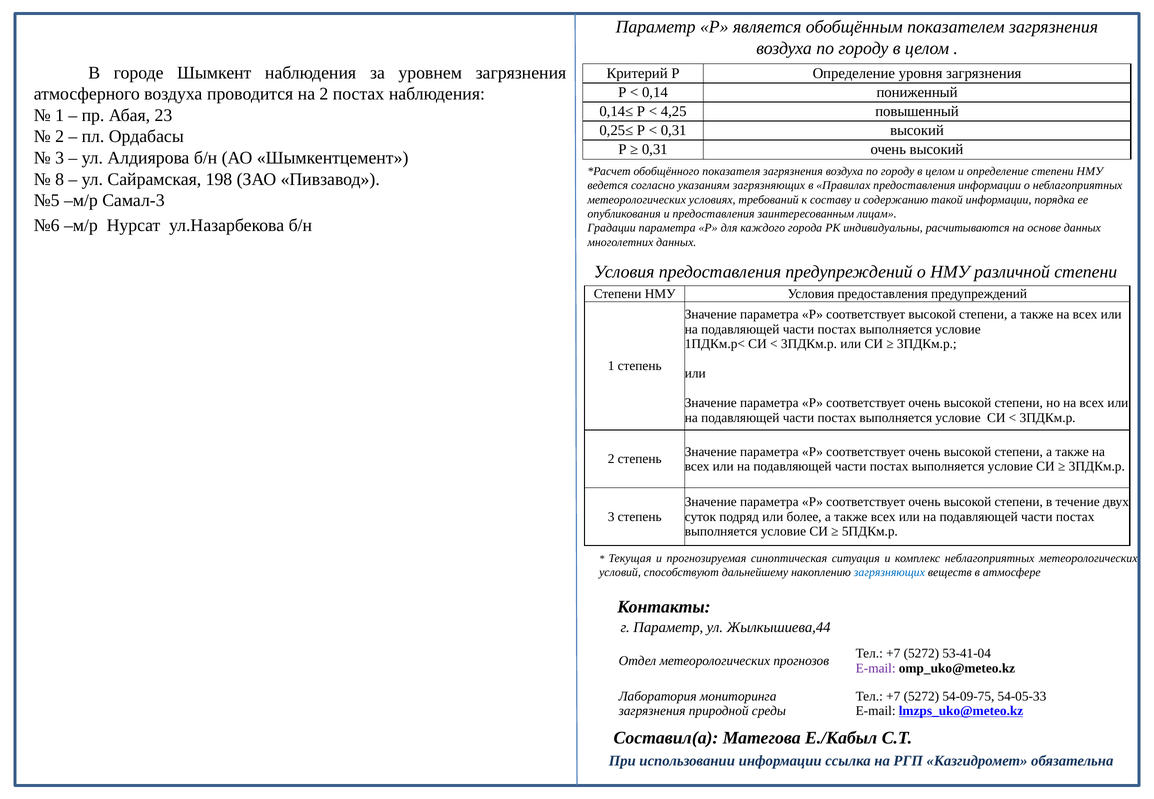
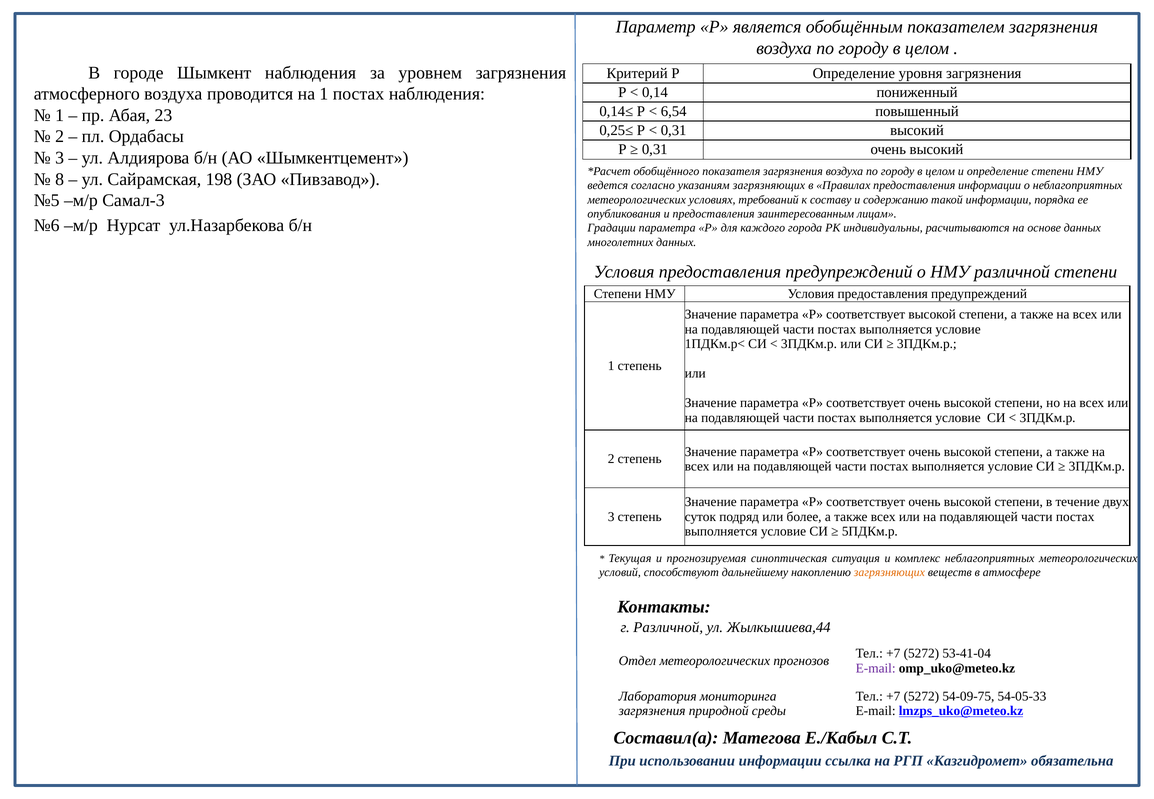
на 2: 2 -> 1 (324, 94)
4,25: 4,25 -> 6,54 (674, 111)
загрязняющих colour: blue -> orange (889, 572)
г Параметр: Параметр -> Различной (668, 627)
